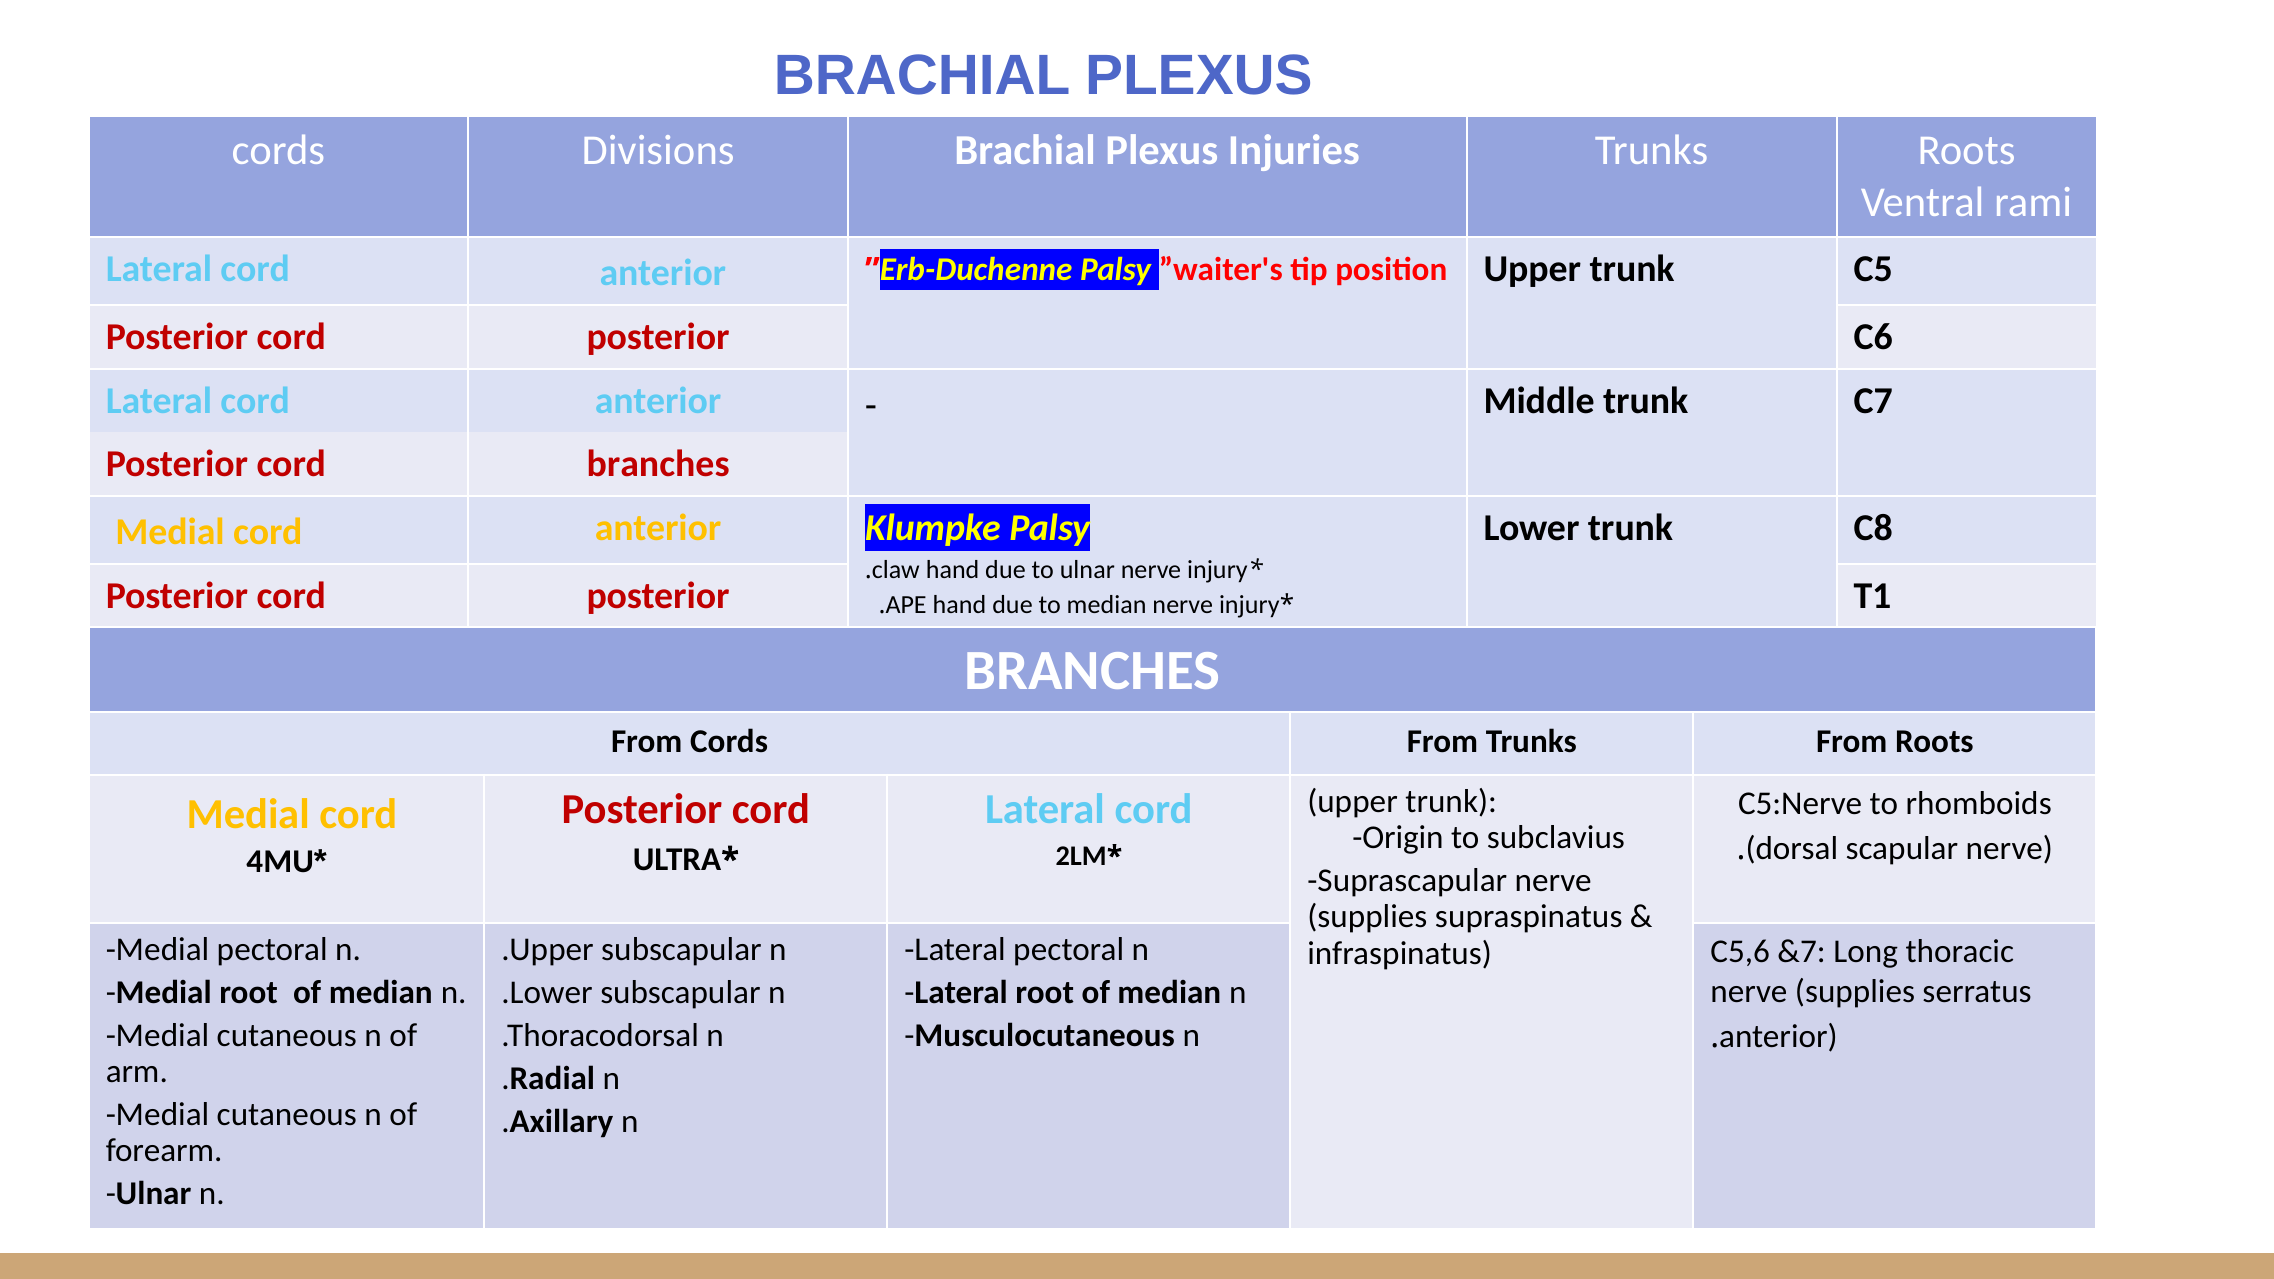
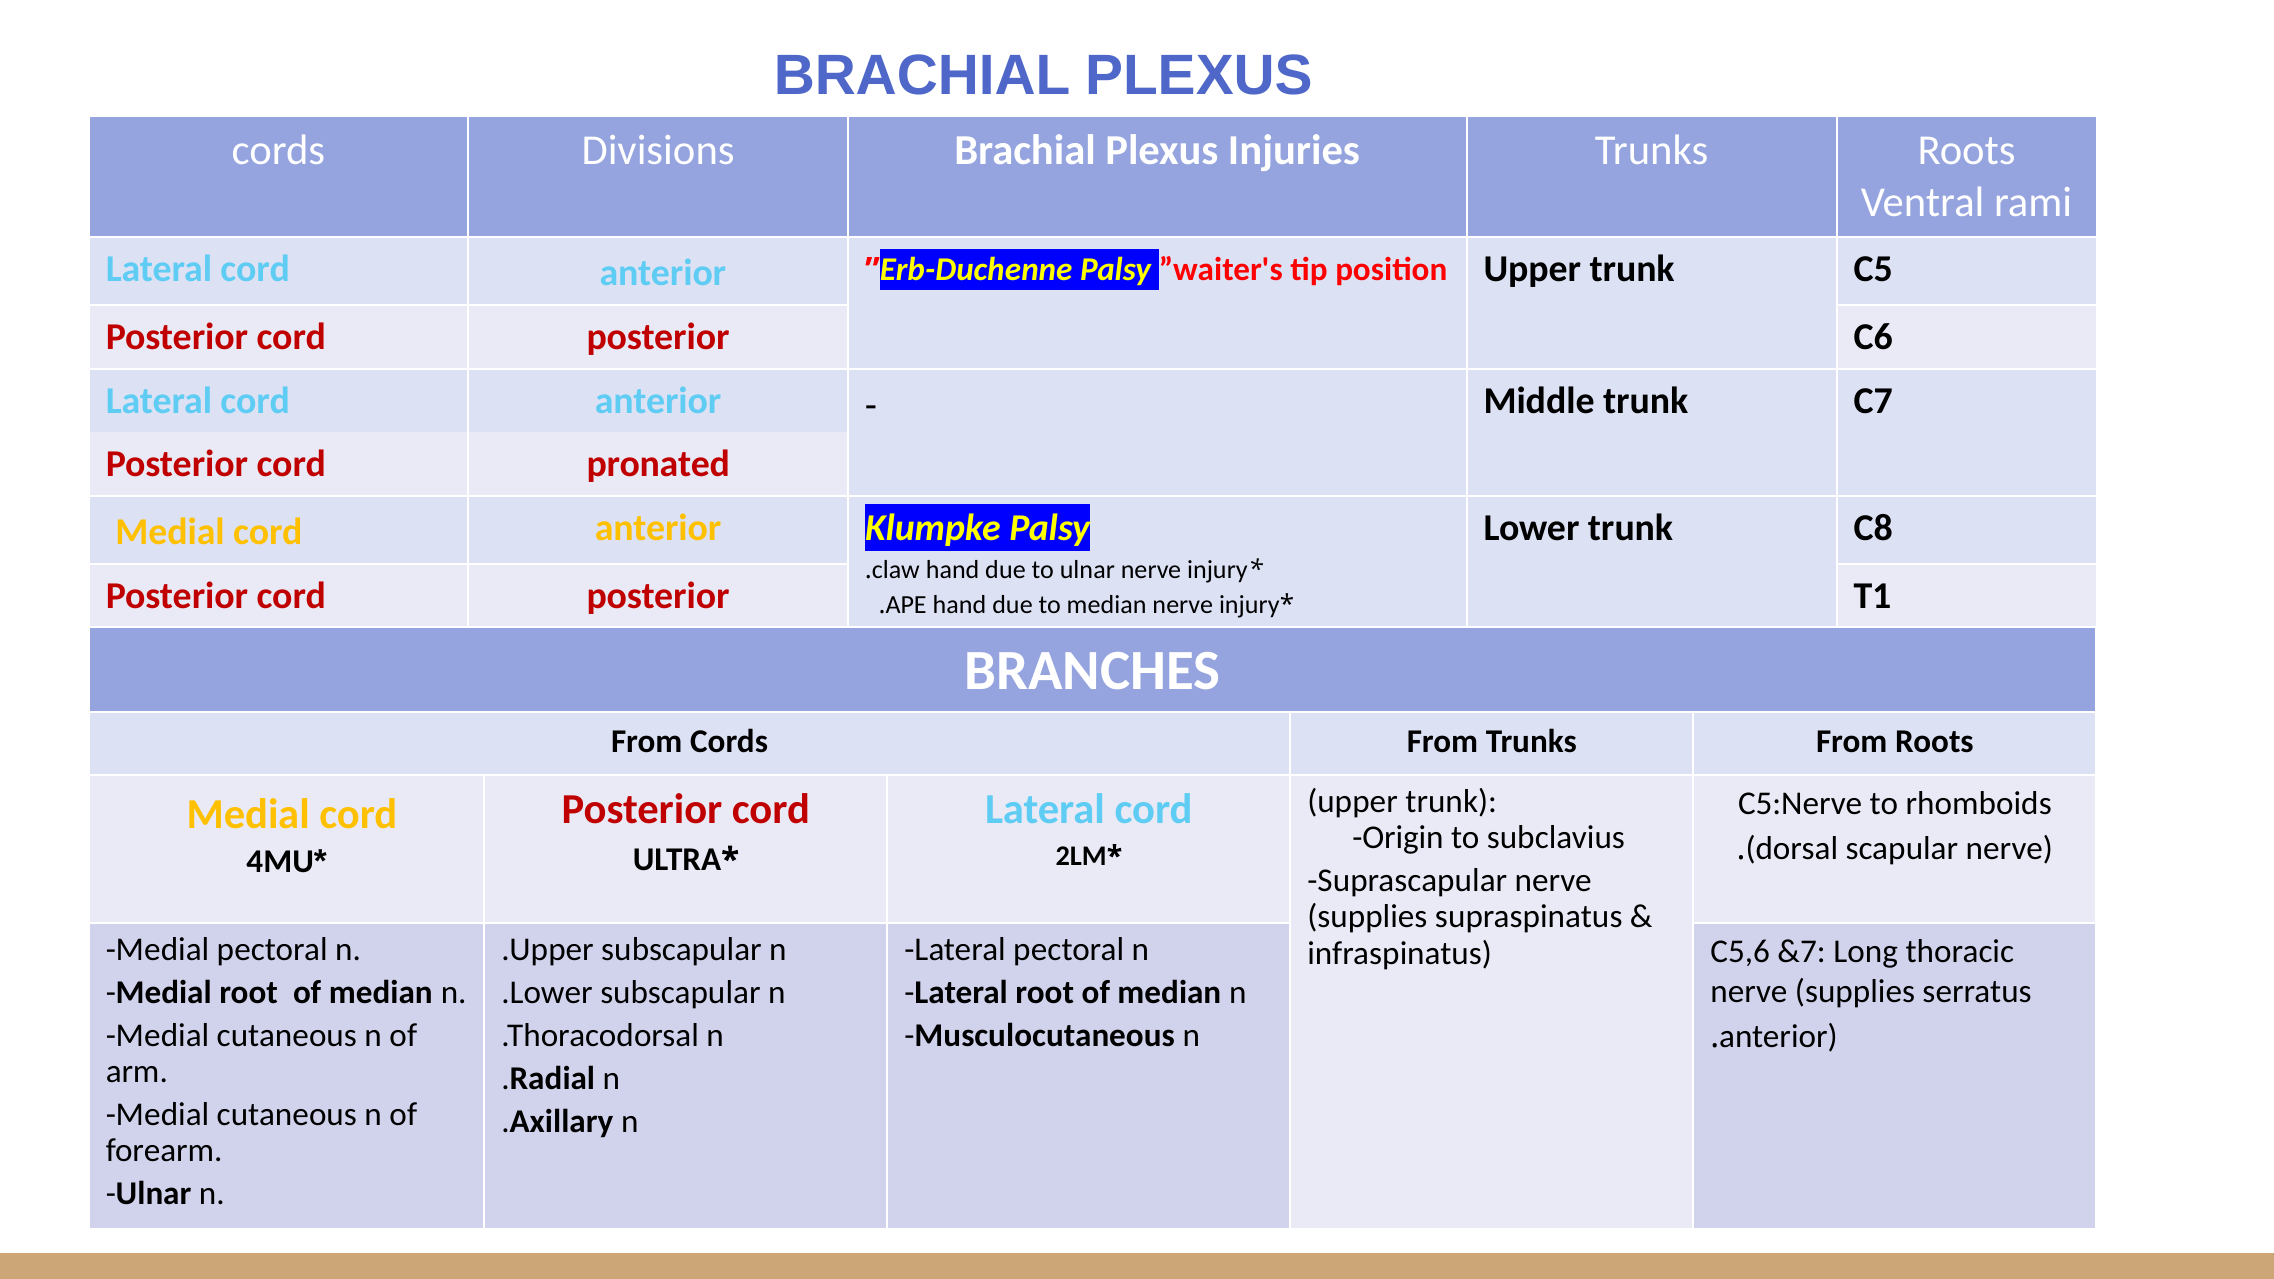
cord branches: branches -> pronated (658, 464)
